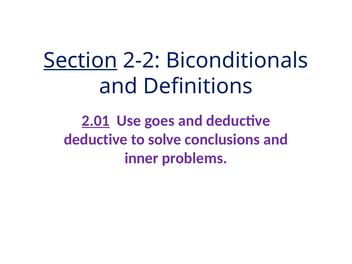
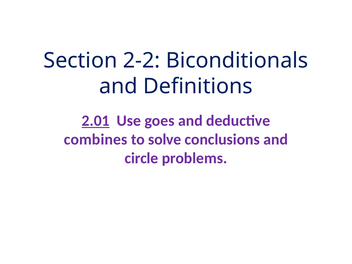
Section underline: present -> none (80, 60)
deductive: deductive -> combines (96, 140)
inner: inner -> circle (141, 158)
